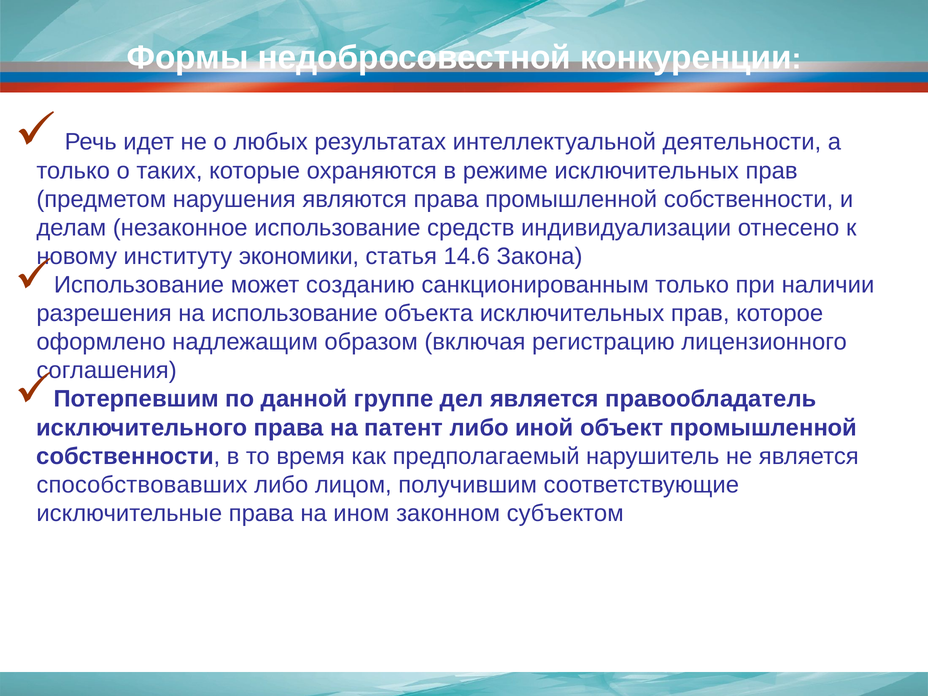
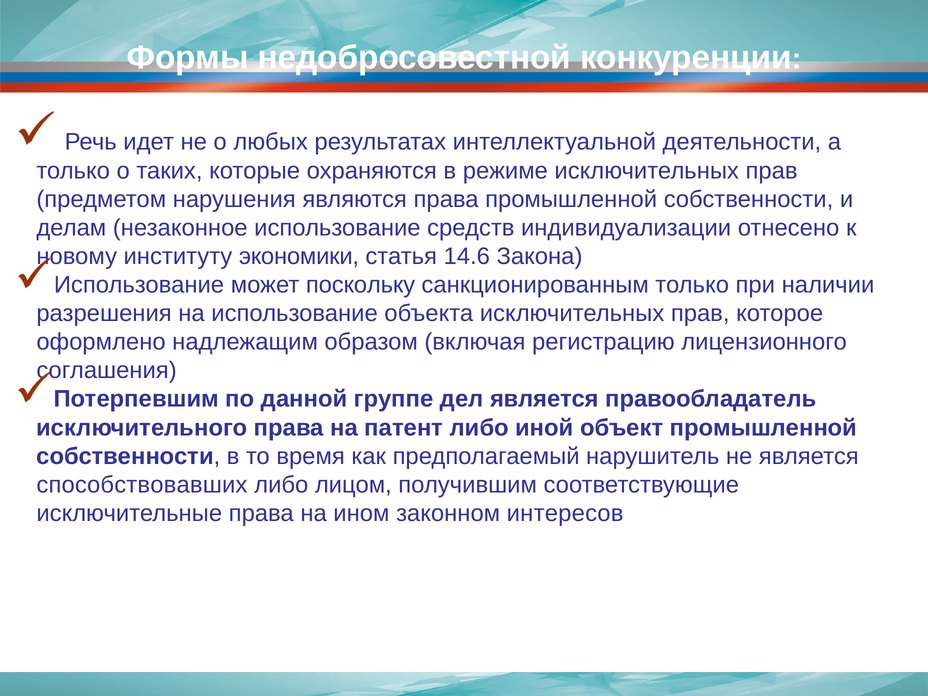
созданию: созданию -> поскольку (360, 285)
субъектом: субъектом -> интересов (565, 513)
